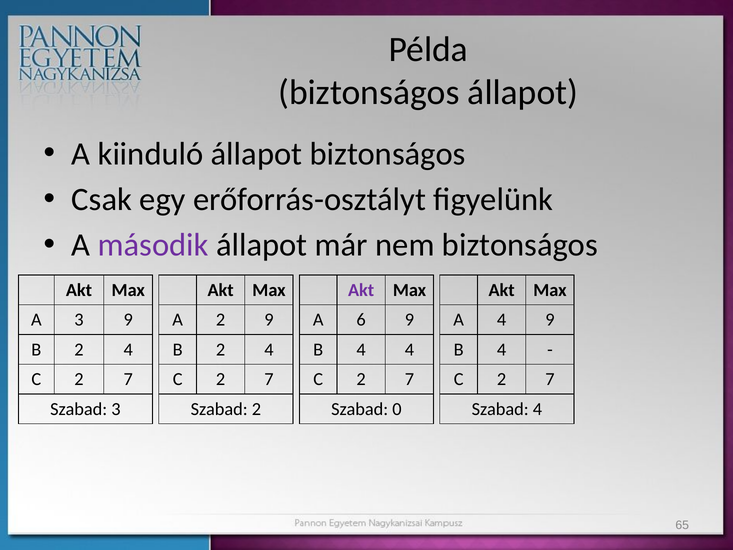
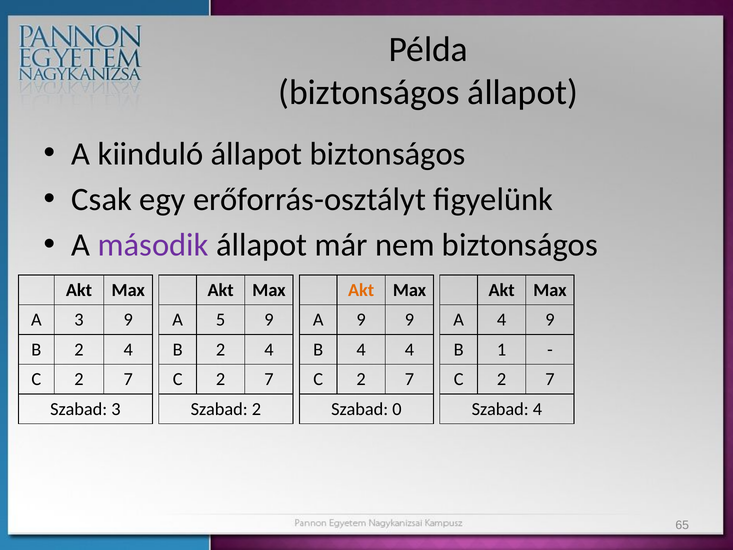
Akt colour: purple -> orange (361, 290)
A 2: 2 -> 5 (221, 320)
A 6: 6 -> 9 (361, 320)
4: 4 -> 1 (502, 349)
